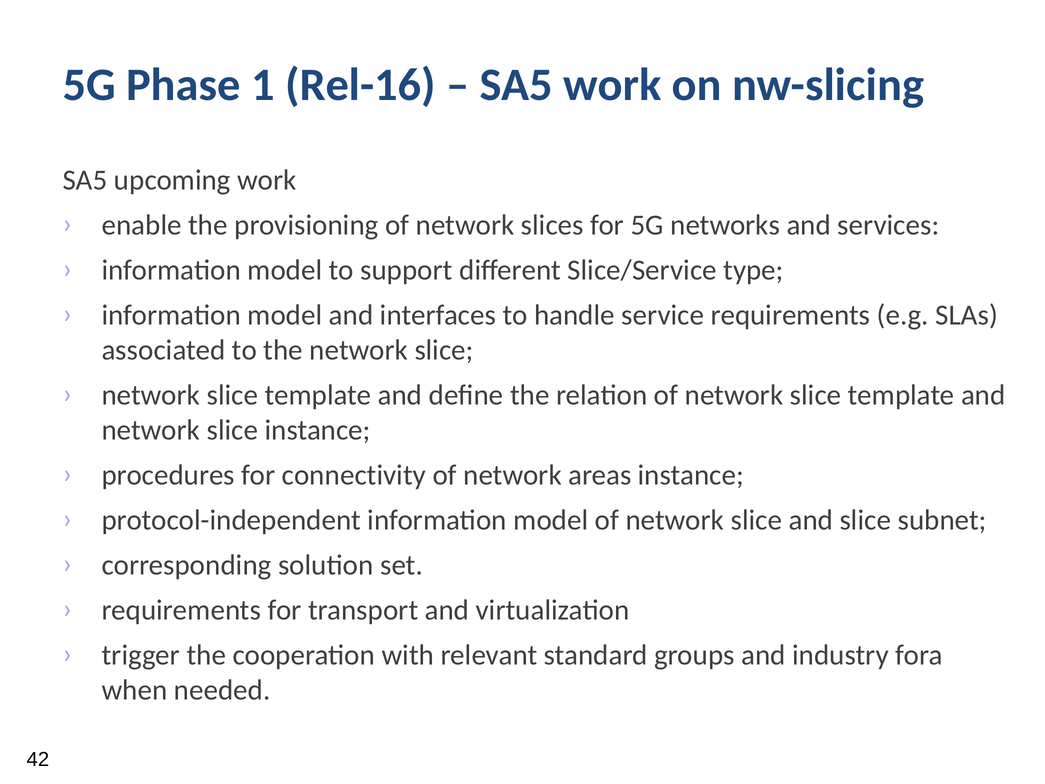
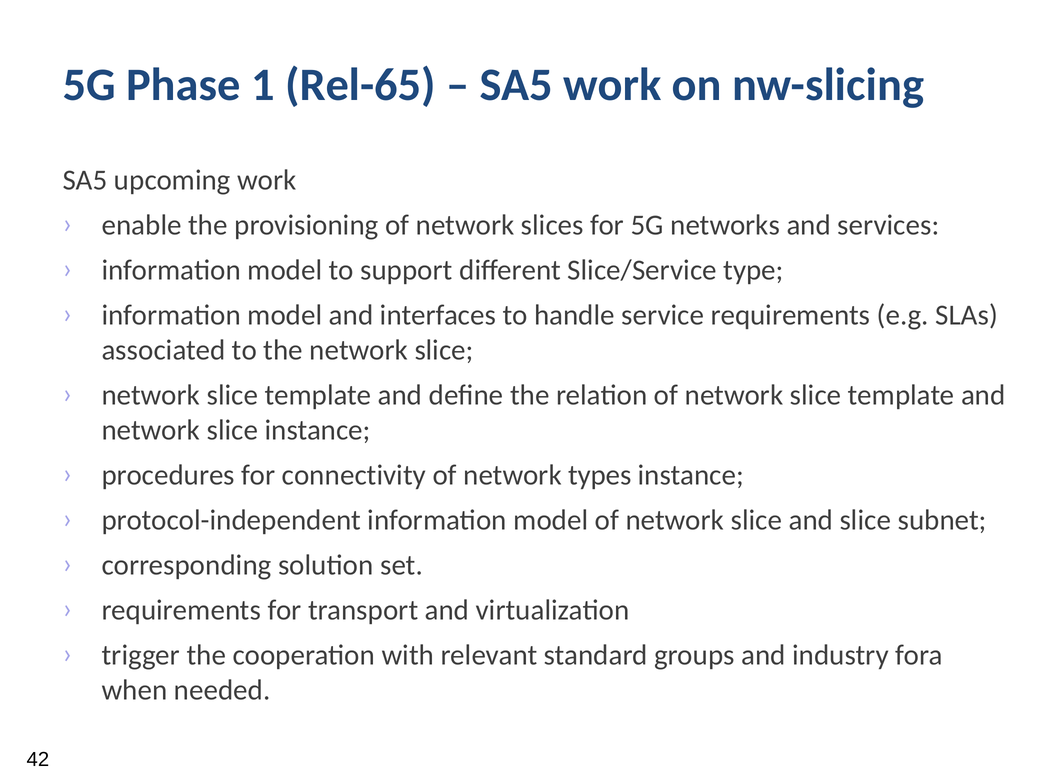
Rel-16: Rel-16 -> Rel-65 (360, 85)
areas: areas -> types (600, 475)
